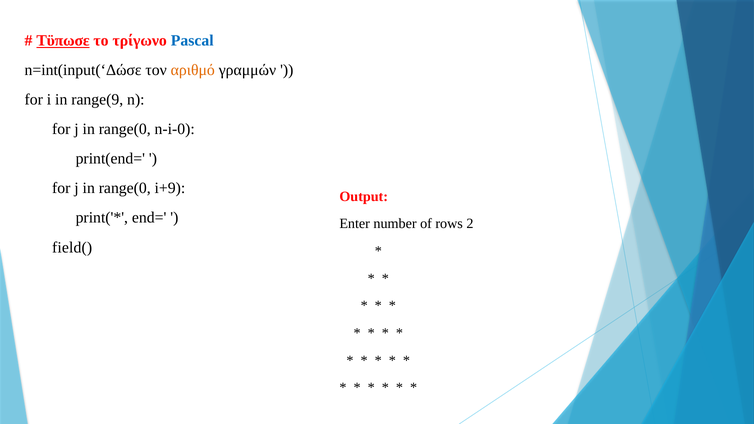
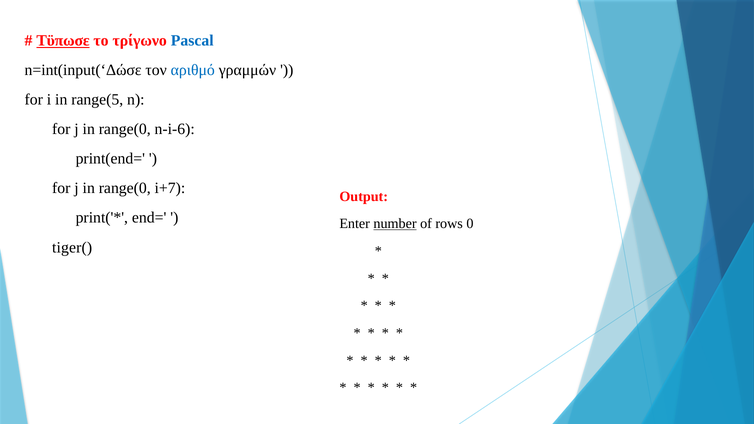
αριθμό colour: orange -> blue (193, 70)
range(9: range(9 -> range(5 (97, 100)
n-i-0: n-i-0 -> n-i-6 (175, 129)
i+9: i+9 -> i+7 (170, 188)
number underline: none -> present (395, 224)
2: 2 -> 0 (470, 224)
field(: field( -> tiger( (72, 247)
